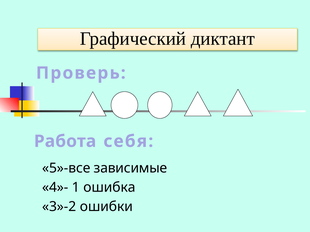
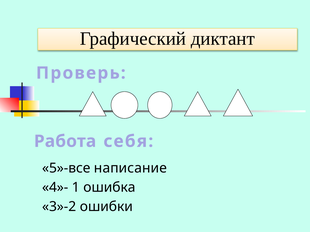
зависимые: зависимые -> написание (130, 169)
